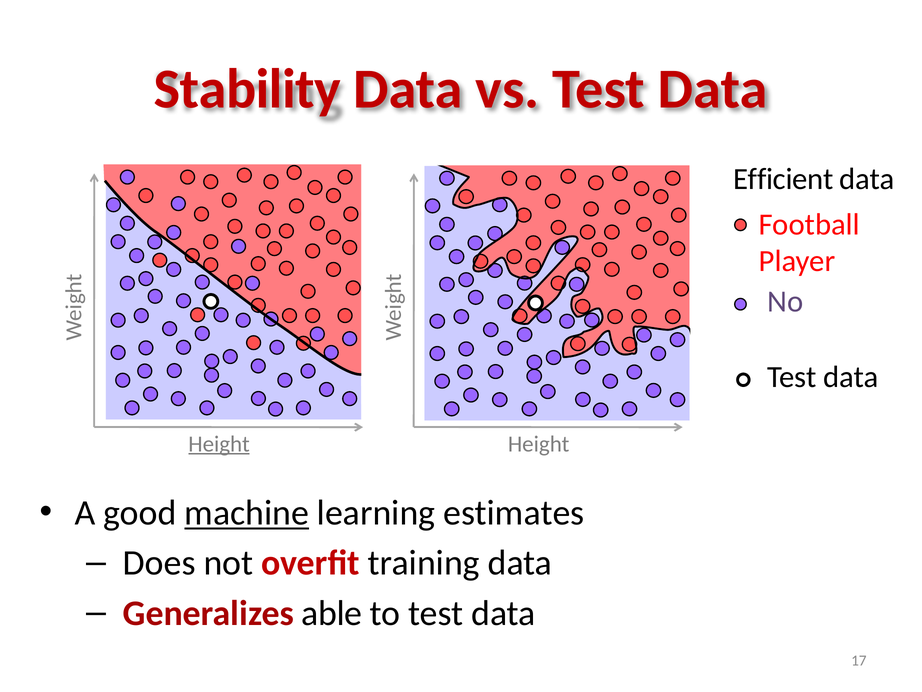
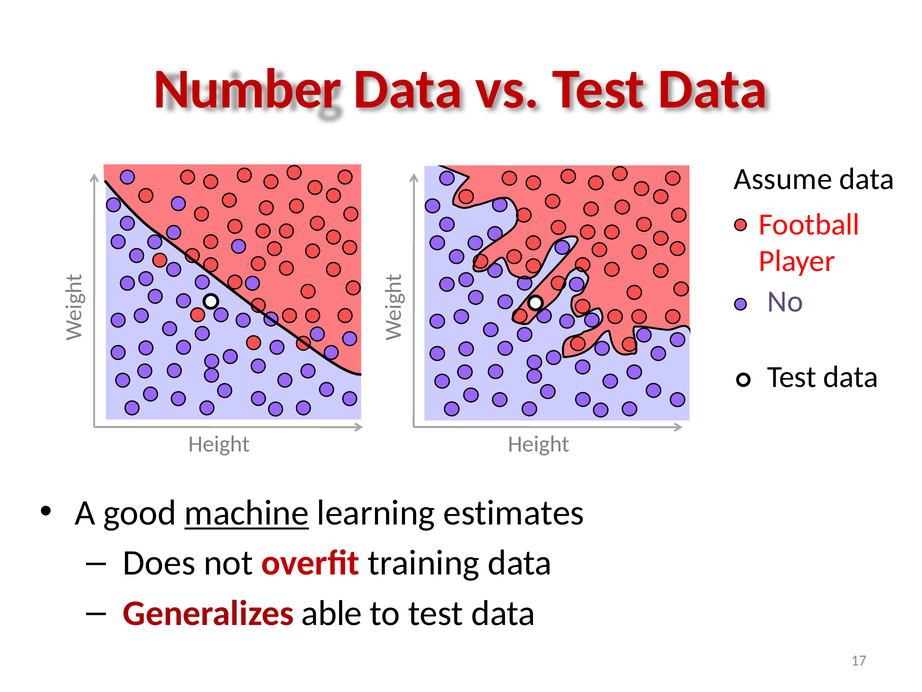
Stability: Stability -> Number (247, 89)
Efficient: Efficient -> Assume (783, 179)
Height underline: present -> none (219, 444)
